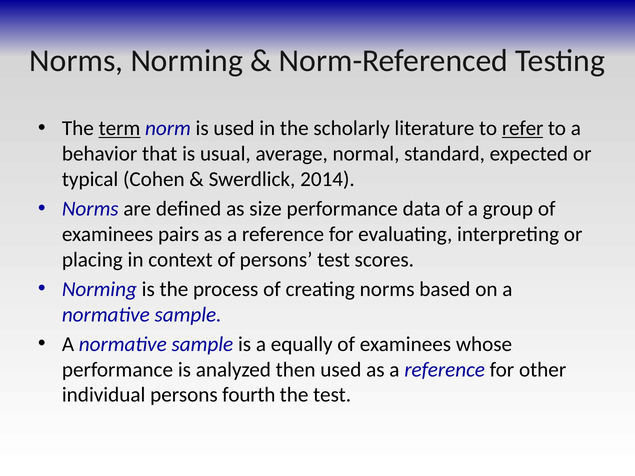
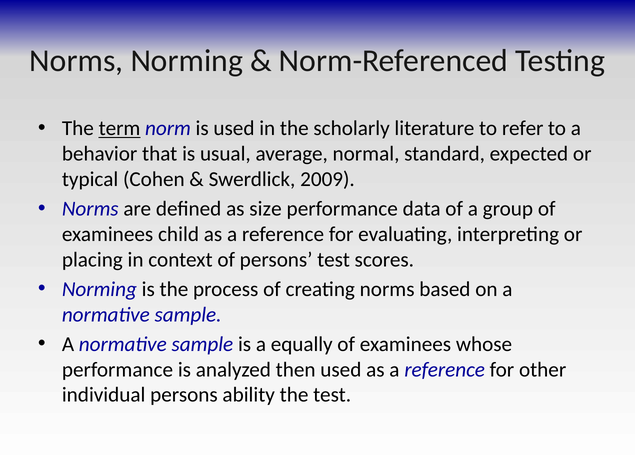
refer underline: present -> none (523, 128)
2014: 2014 -> 2009 (328, 179)
pairs: pairs -> child (179, 234)
fourth: fourth -> ability (249, 395)
